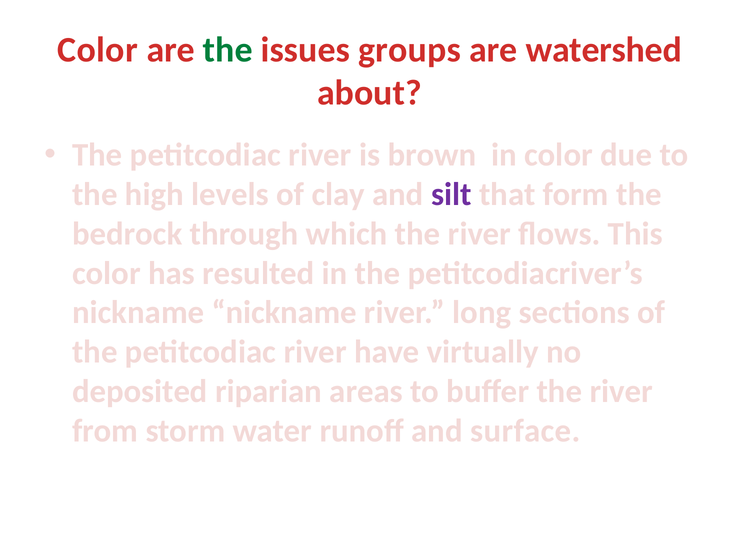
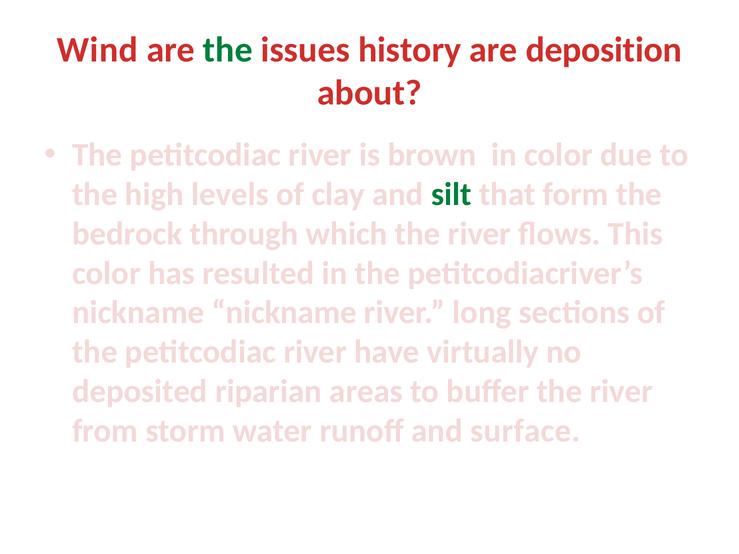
Color: Color -> Wind (97, 50)
groups: groups -> history (410, 50)
watershed: watershed -> deposition (604, 50)
silt colour: purple -> green (451, 194)
